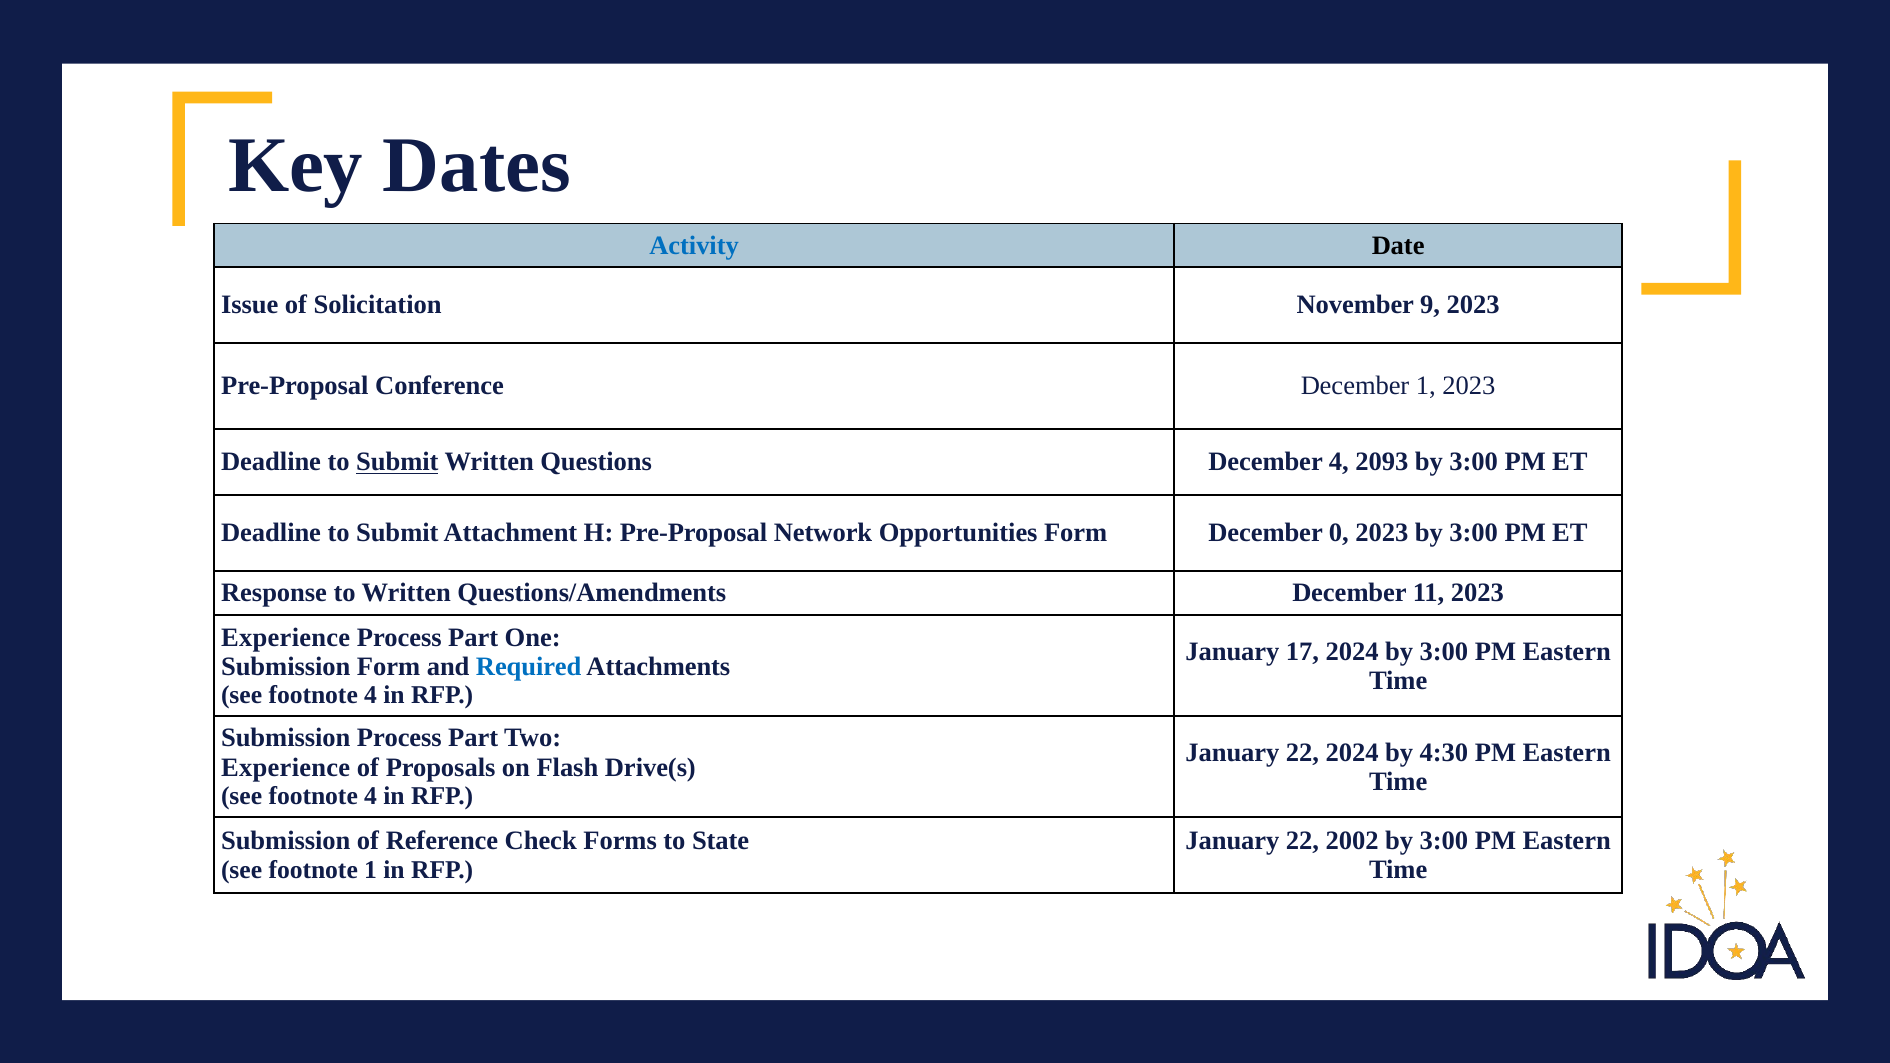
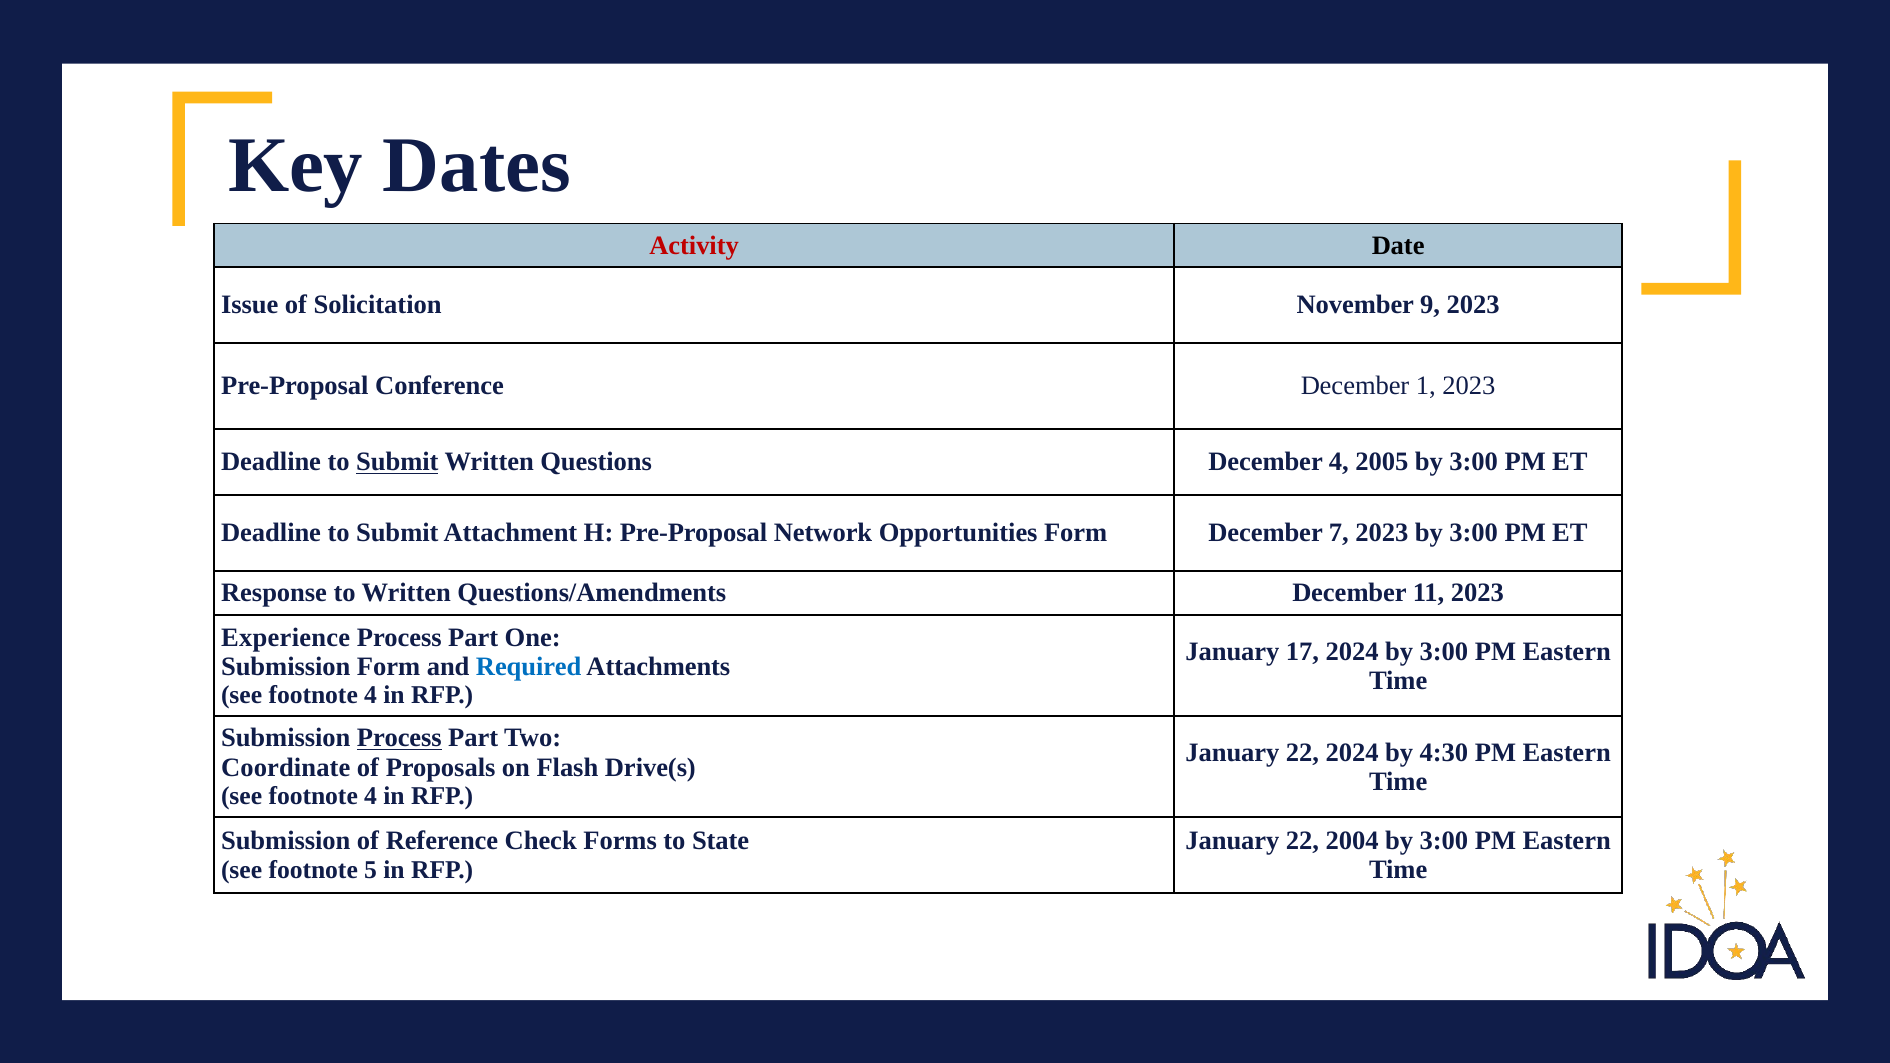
Activity colour: blue -> red (694, 246)
2093: 2093 -> 2005 (1382, 462)
0: 0 -> 7 (1339, 533)
Process underline: none -> present (399, 738)
Experience: Experience -> Coordinate (286, 768)
2002: 2002 -> 2004 (1352, 841)
footnote 1: 1 -> 5 (371, 870)
